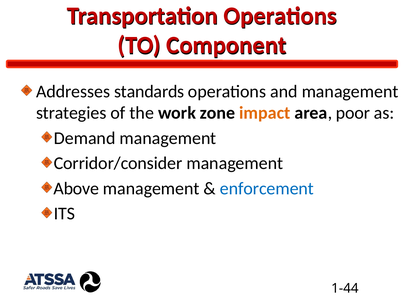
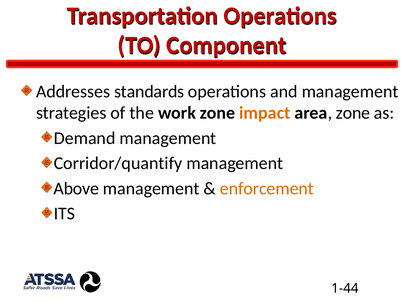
area poor: poor -> zone (353, 113)
Corridor/consider: Corridor/consider -> Corridor/quantify (118, 163)
enforcement colour: blue -> orange (267, 188)
